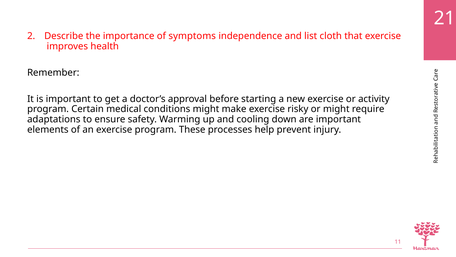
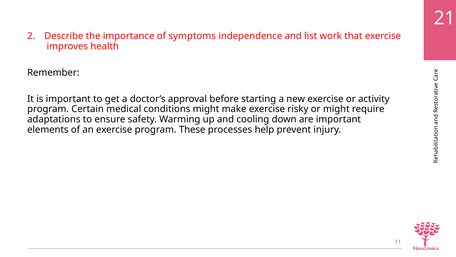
cloth: cloth -> work (331, 36)
